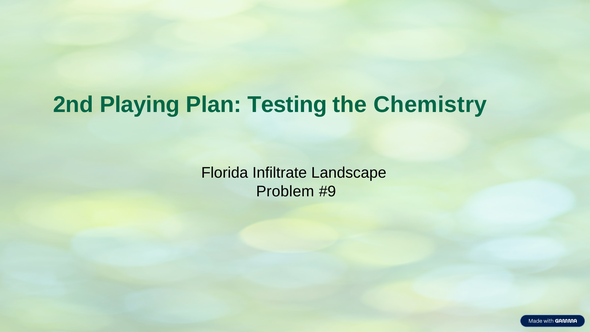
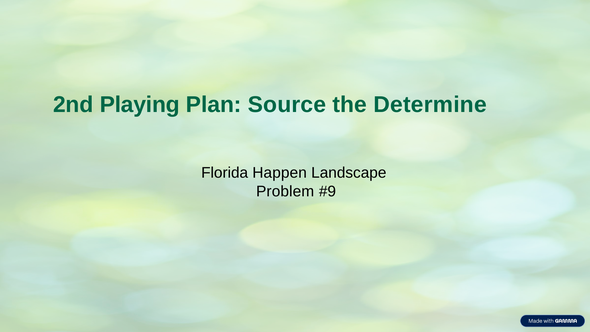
Testing: Testing -> Source (287, 105)
Chemistry: Chemistry -> Determine (430, 105)
Infiltrate: Infiltrate -> Happen (280, 173)
